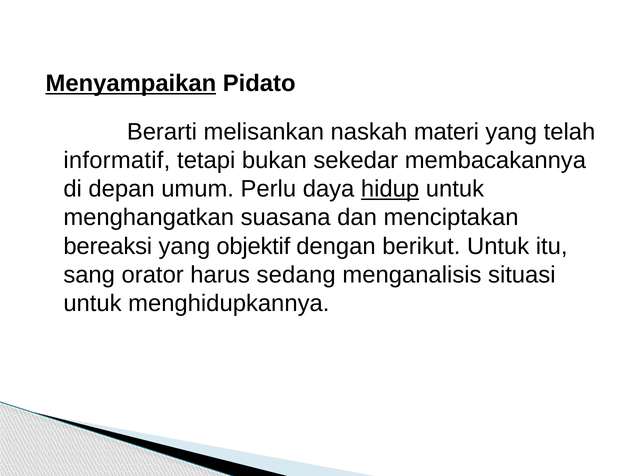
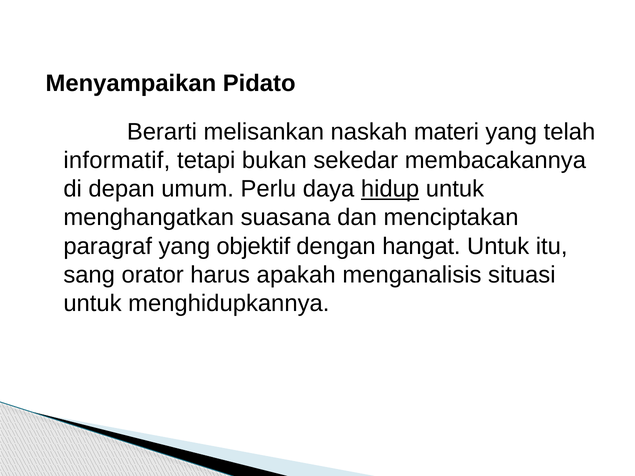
Menyampaikan underline: present -> none (131, 84)
bereaksi: bereaksi -> paragraf (108, 246)
berikut: berikut -> hangat (421, 246)
sedang: sedang -> apakah (296, 275)
